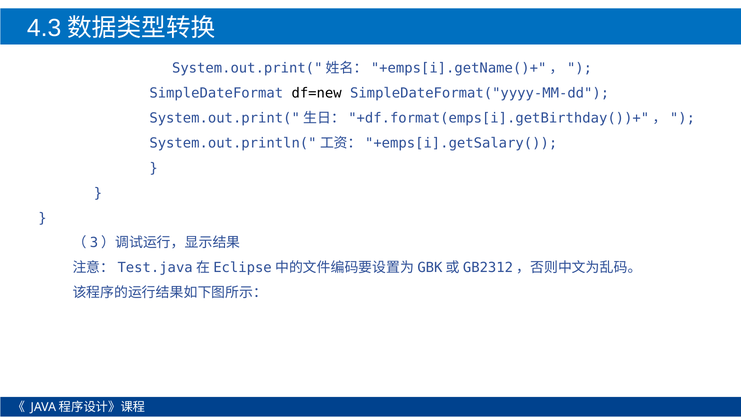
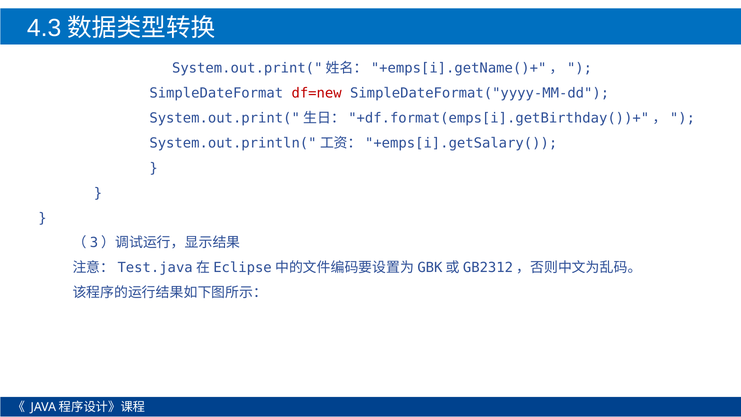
df=new colour: black -> red (317, 93)
